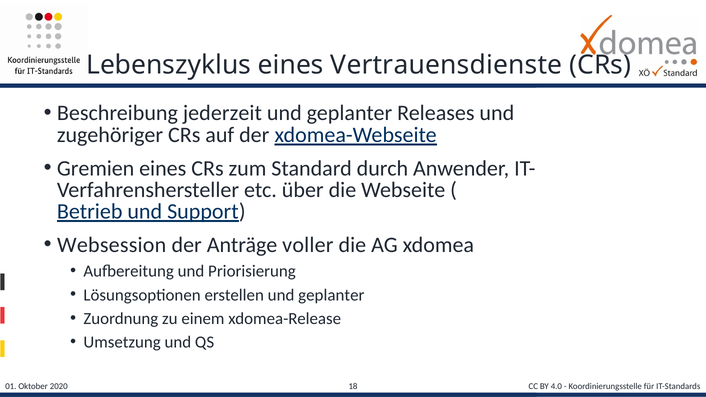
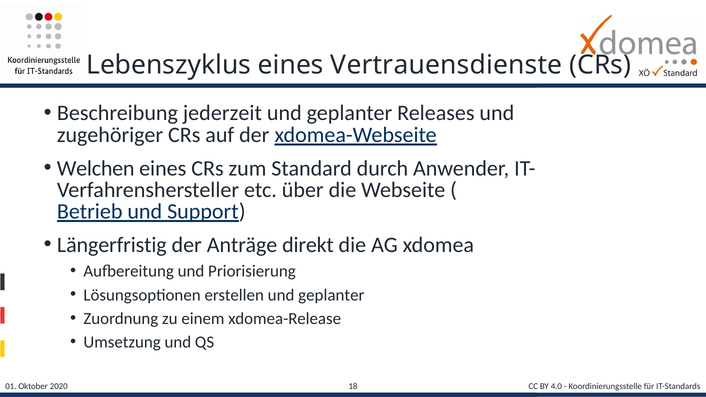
Gremien: Gremien -> Welchen (96, 168)
Websession: Websession -> Längerfristig (112, 245)
voller: voller -> direkt (308, 245)
